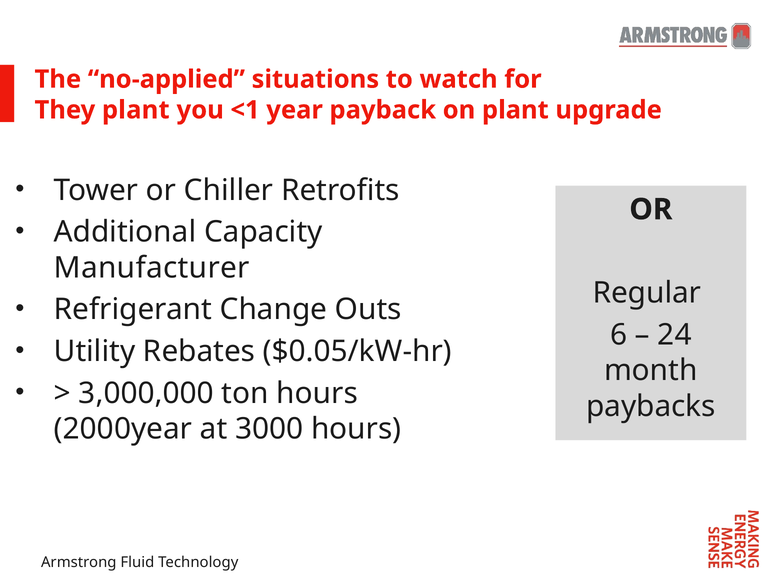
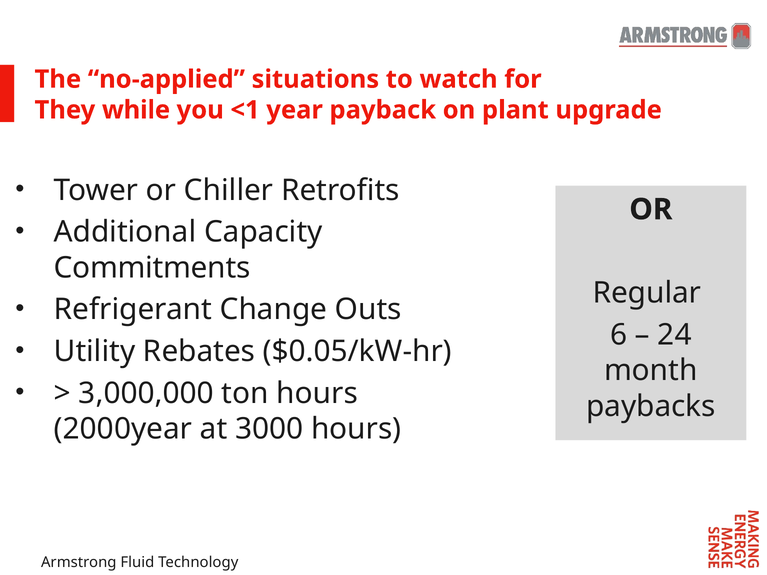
They plant: plant -> while (136, 110)
Manufacturer: Manufacturer -> Commitments (152, 268)
